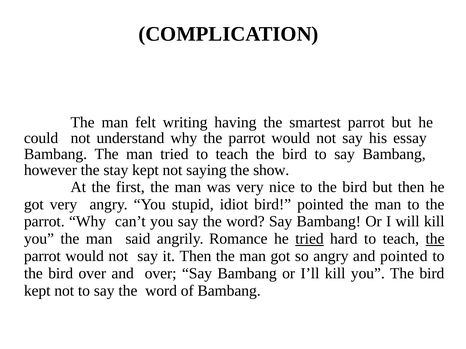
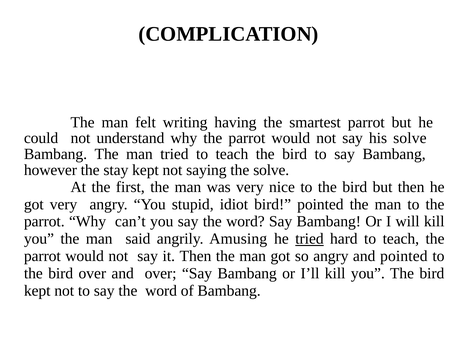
his essay: essay -> solve (410, 138)
the show: show -> solve (271, 170)
Romance: Romance -> Amusing (238, 239)
the underline: present -> none (435, 239)
